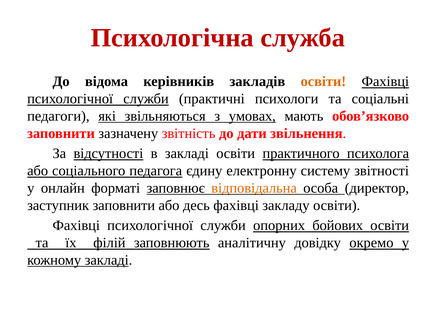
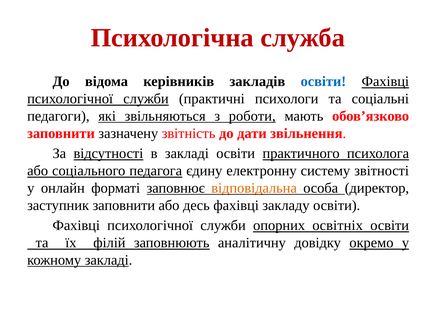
освіти colour: orange -> blue (323, 81)
умовах: умовах -> роботи (252, 116)
бойових: бойових -> освітніх (338, 225)
